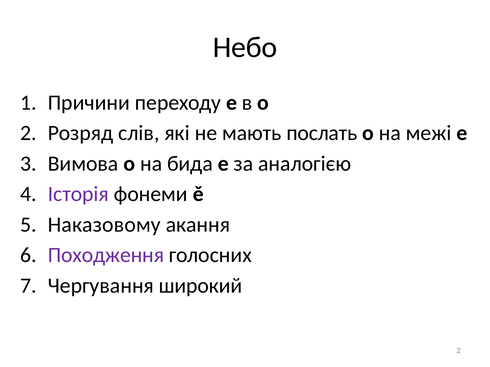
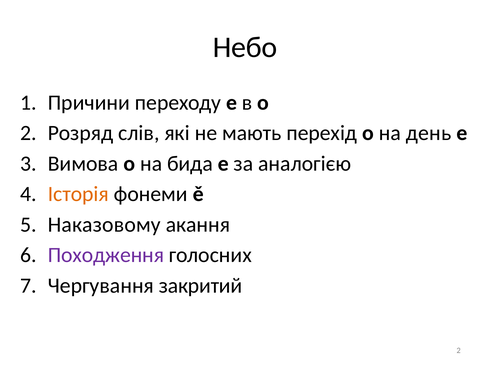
послать: послать -> перехід (322, 133)
межі: межі -> день (429, 133)
Історія colour: purple -> orange (78, 194)
широкий: широкий -> закритий (201, 286)
